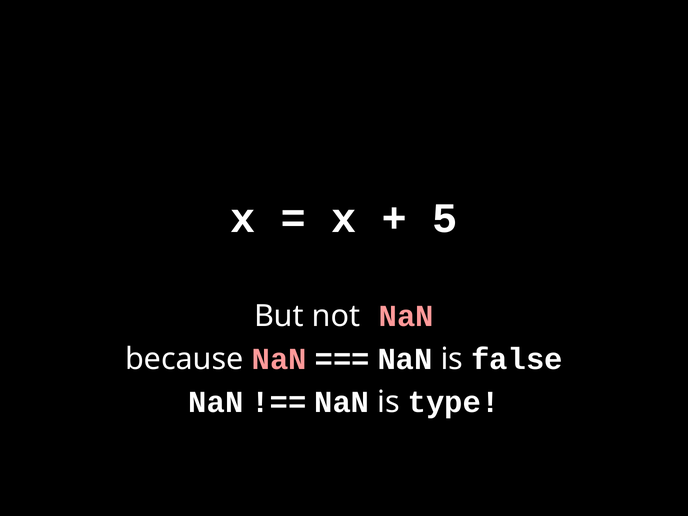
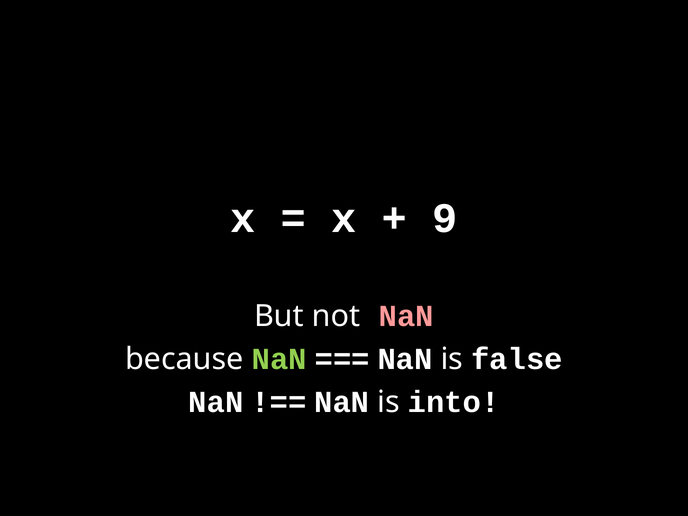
5: 5 -> 9 (445, 219)
NaN colour: pink -> light green (279, 359)
type: type -> into (454, 402)
